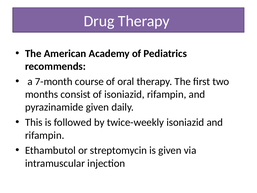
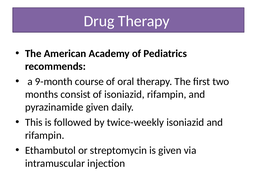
7-month: 7-month -> 9-month (54, 81)
